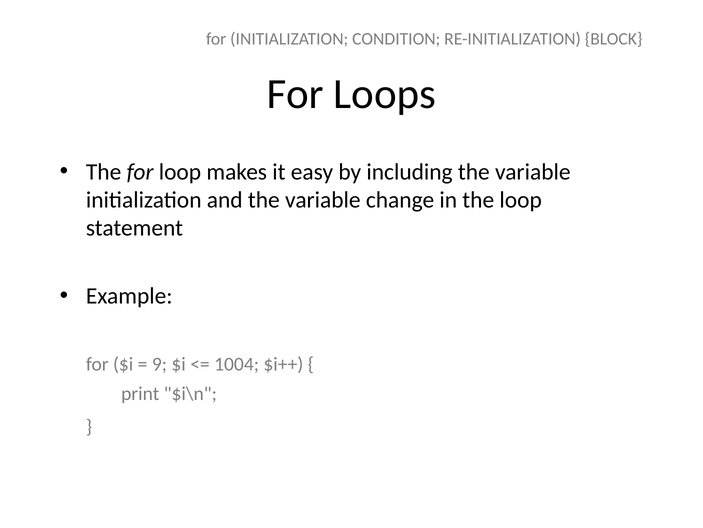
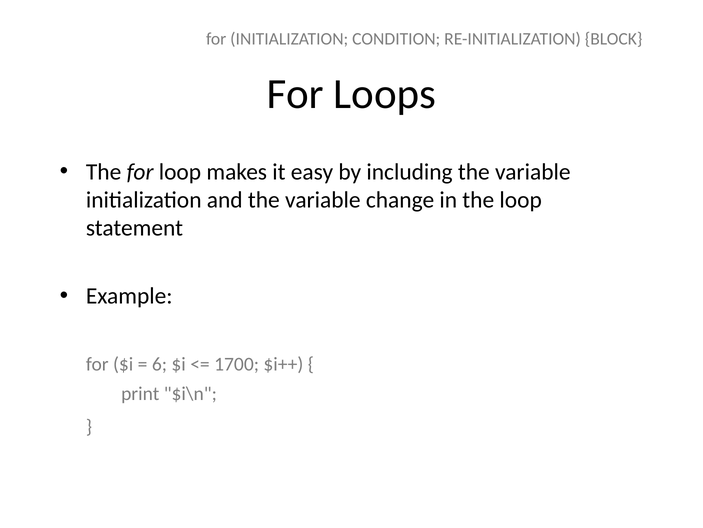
9: 9 -> 6 (159, 364)
1004: 1004 -> 1700 (237, 364)
